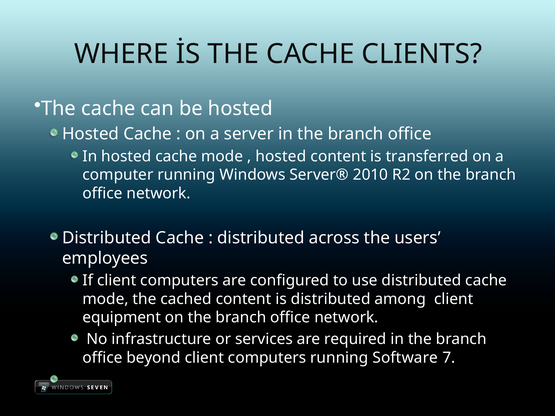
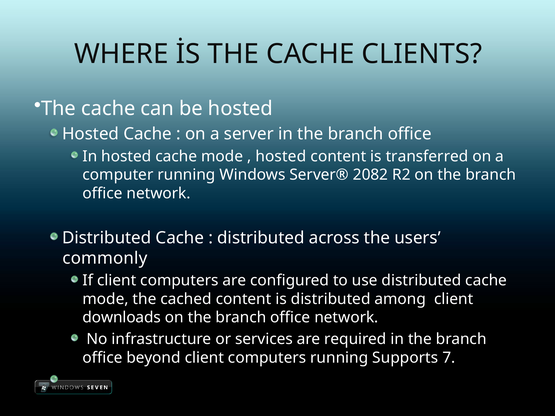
2010: 2010 -> 2082 (370, 175)
employees: employees -> commonly (105, 258)
equipment: equipment -> downloads (122, 318)
Software: Software -> Supports (405, 358)
